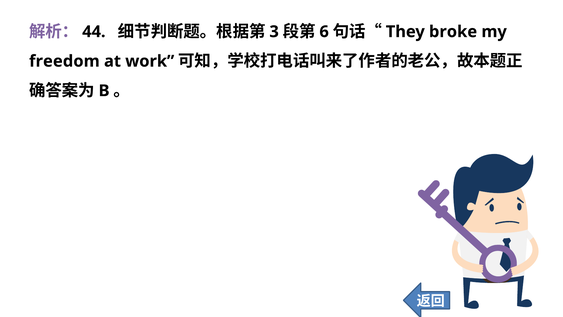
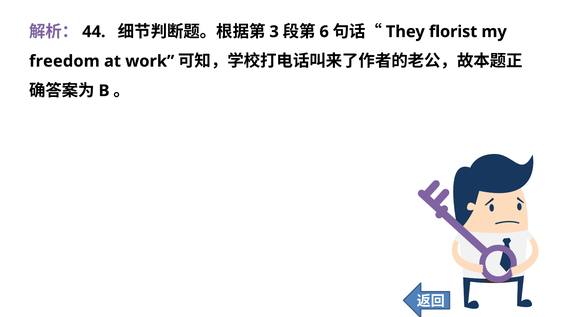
broke: broke -> florist (453, 32)
